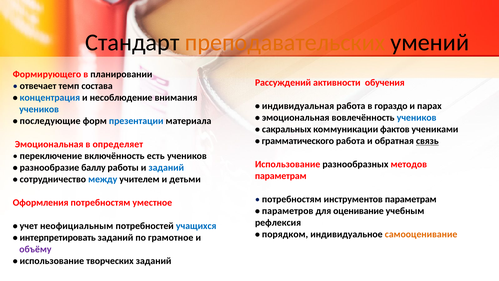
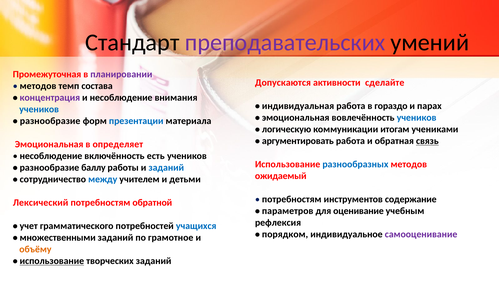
преподавательских colour: orange -> purple (285, 42)
Формирующего: Формирующего -> Промежуточная (47, 74)
планировании colour: black -> purple (121, 74)
Рассуждений: Рассуждений -> Допускаются (283, 83)
обучения: обучения -> сделайте (385, 83)
отвечает: отвечает -> методов (38, 86)
концентрация colour: blue -> purple (50, 98)
последующие: последующие -> разнообразие (50, 121)
сакральных: сакральных -> логическую (287, 129)
фактов: фактов -> итогам (395, 129)
грамматического: грамматического -> аргументировать (298, 141)
переключение: переключение -> несоблюдение (51, 156)
разнообразных colour: black -> blue (355, 164)
параметрам: параметрам -> ожидаемый (281, 176)
инструментов параметрам: параметрам -> содержание (411, 199)
Оформления: Оформления -> Лексический (41, 202)
уместное: уместное -> обратной (152, 202)
неофициальным: неофициальным -> грамматического (77, 226)
самооценивание colour: orange -> purple (421, 234)
интерпретировать: интерпретировать -> множественными (58, 237)
объёму colour: purple -> orange (35, 249)
использование underline: none -> present (52, 261)
